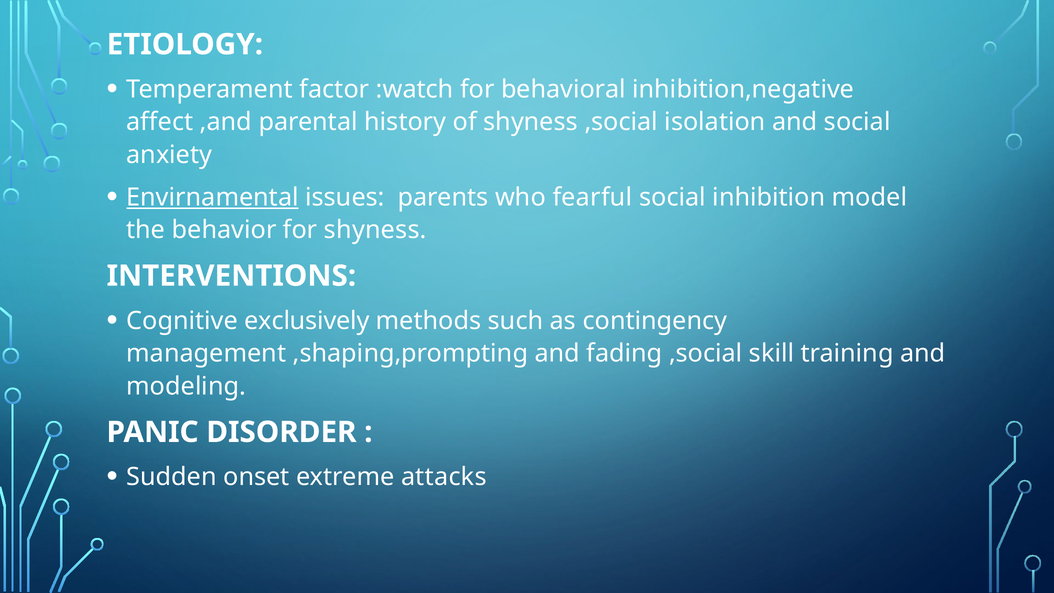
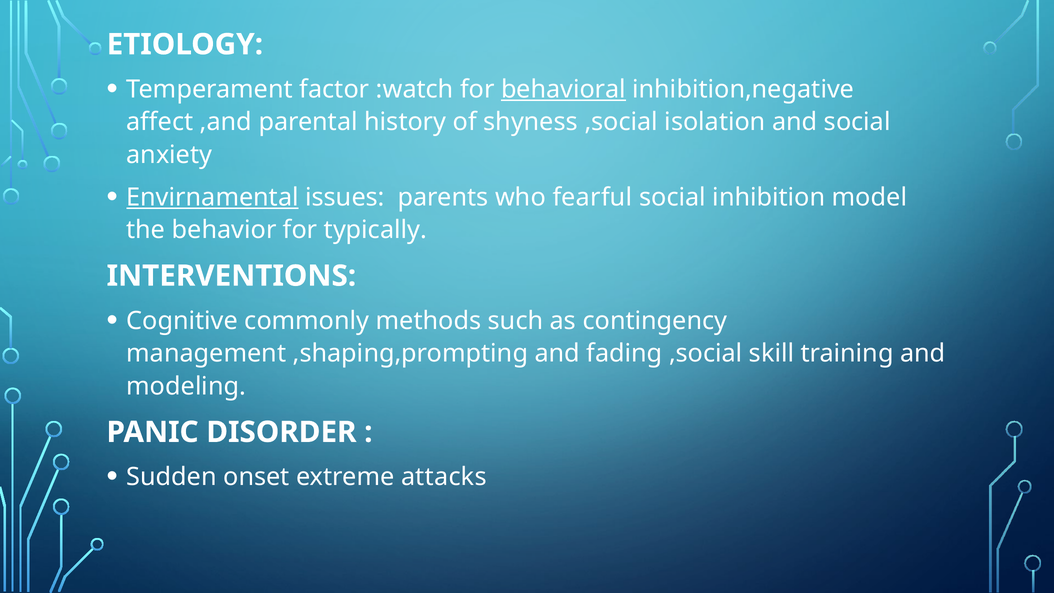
behavioral underline: none -> present (563, 89)
for shyness: shyness -> typically (375, 230)
exclusively: exclusively -> commonly (307, 321)
